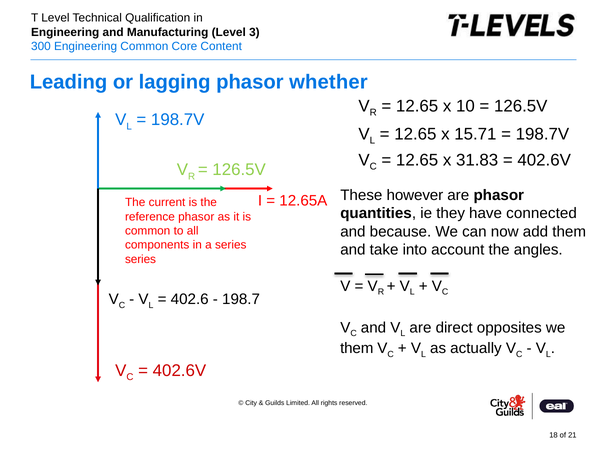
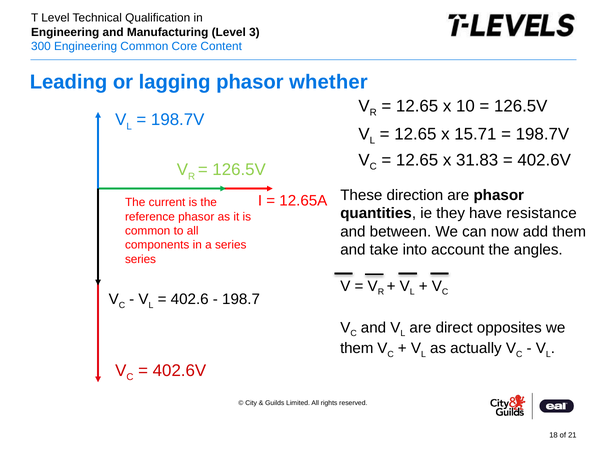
however: however -> direction (415, 195)
connected: connected -> resistance (542, 214)
because: because -> between (400, 232)
